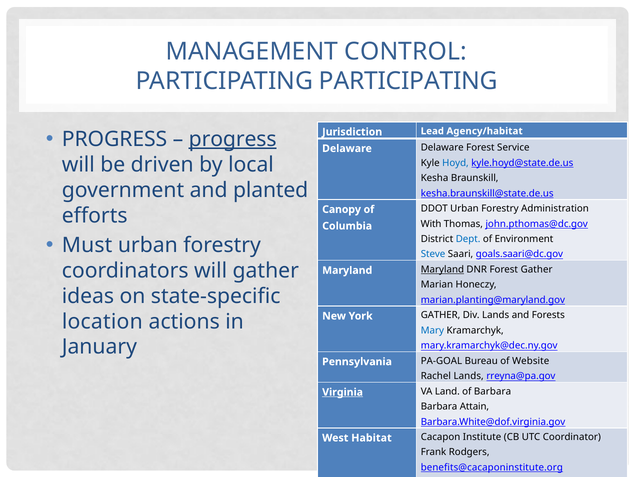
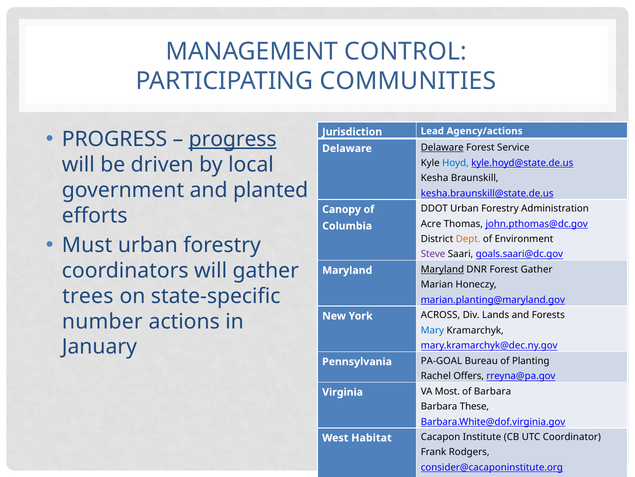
PARTICIPATING PARTICIPATING: PARTICIPATING -> COMMUNITIES (408, 81)
Agency/habitat: Agency/habitat -> Agency/actions (485, 131)
Delaware underline: none -> present (442, 147)
With: With -> Acre (431, 223)
Dept colour: blue -> orange (468, 239)
Steve colour: blue -> purple (433, 254)
ideas: ideas -> trees (88, 296)
York GATHER: GATHER -> ACROSS (440, 315)
location: location -> number (102, 321)
Website: Website -> Planting (531, 360)
Rachel Lands: Lands -> Offers (469, 376)
Virginia underline: present -> none (343, 392)
Land: Land -> Most (447, 391)
Attain: Attain -> These (474, 406)
benefits@cacaponinstitute.org: benefits@cacaponinstitute.org -> consider@cacaponinstitute.org (492, 467)
